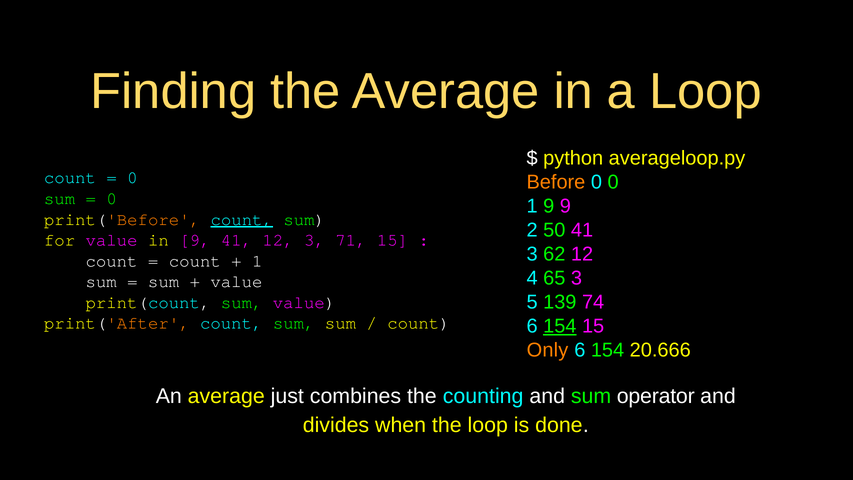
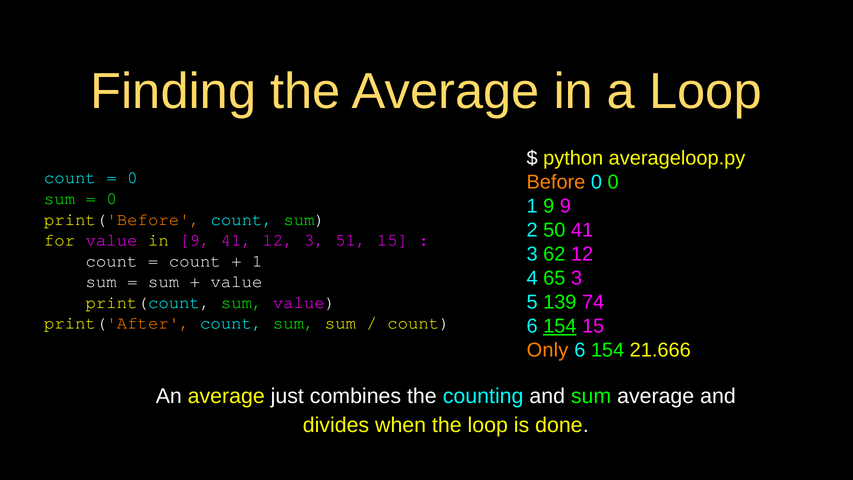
count underline: present -> none (242, 219)
71: 71 -> 51 (351, 240)
20.666: 20.666 -> 21.666 (660, 350)
sum operator: operator -> average (656, 396)
